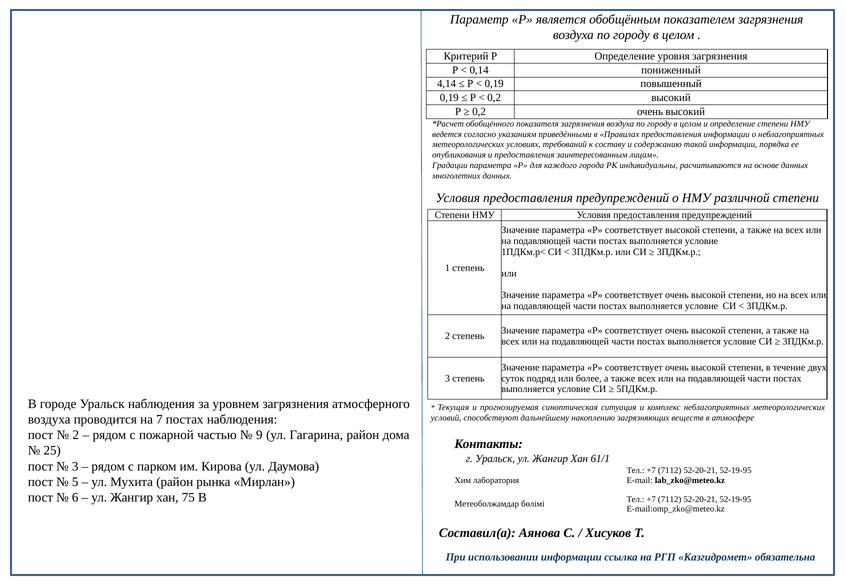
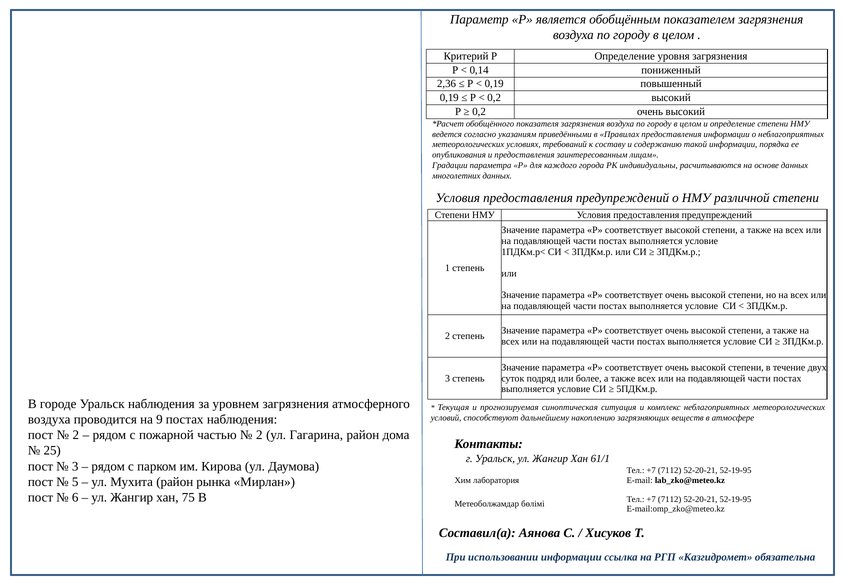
4,14: 4,14 -> 2,36 (447, 84)
7: 7 -> 9 (159, 419)
9: 9 -> 2 (259, 435)
